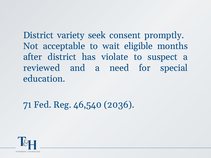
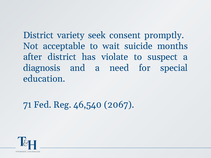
eligible: eligible -> suicide (138, 46)
reviewed: reviewed -> diagnosis (42, 68)
2036: 2036 -> 2067 (119, 105)
